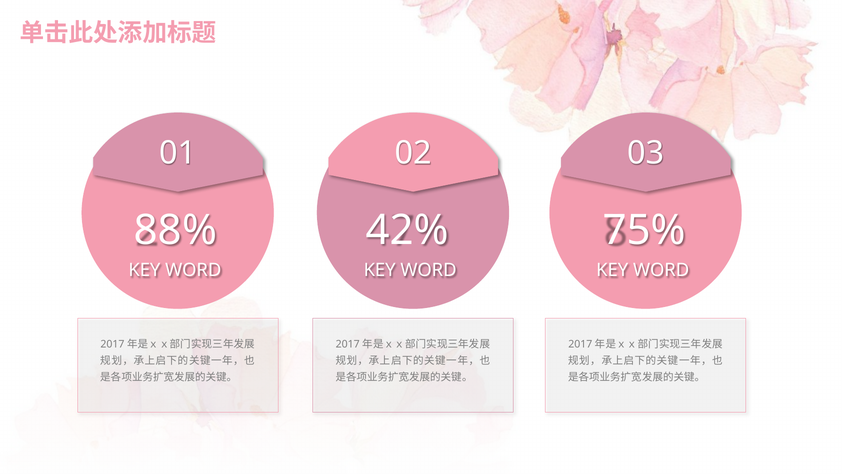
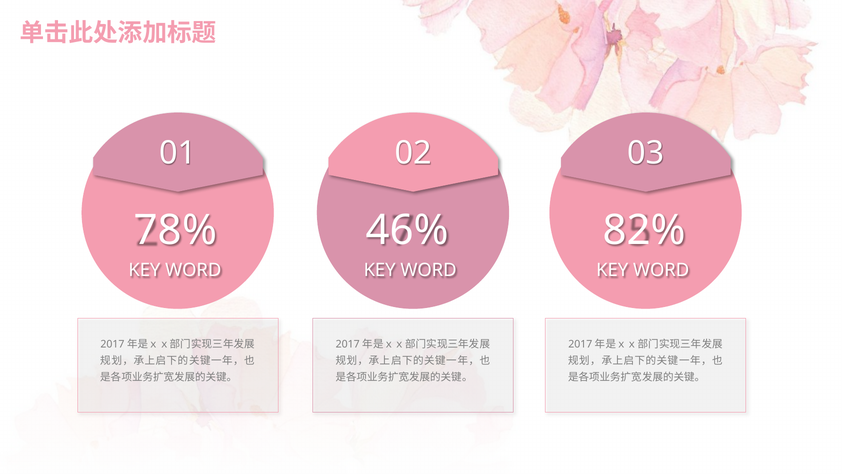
88%: 88% -> 78% (175, 230)
42%: 42% -> 46% (407, 230)
75%: 75% -> 82% (644, 230)
